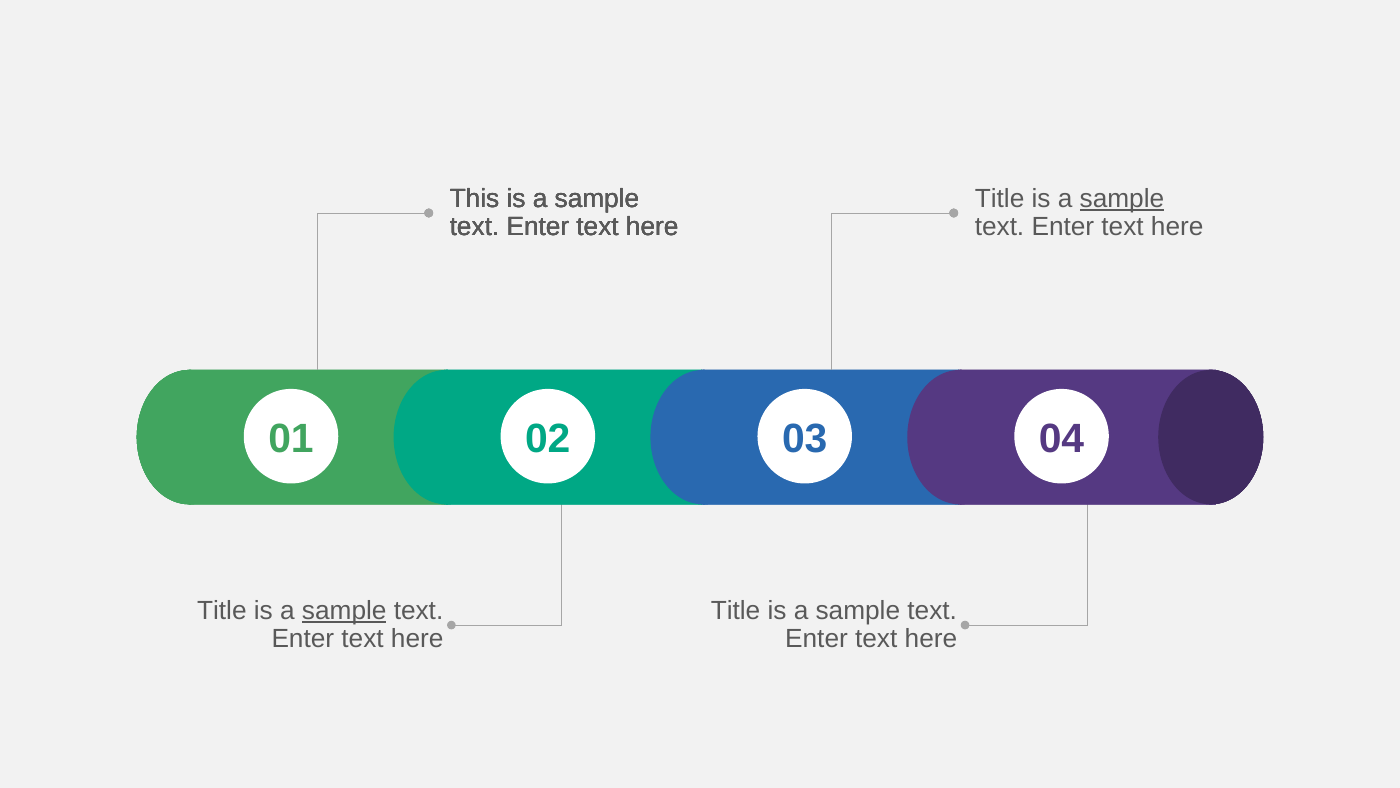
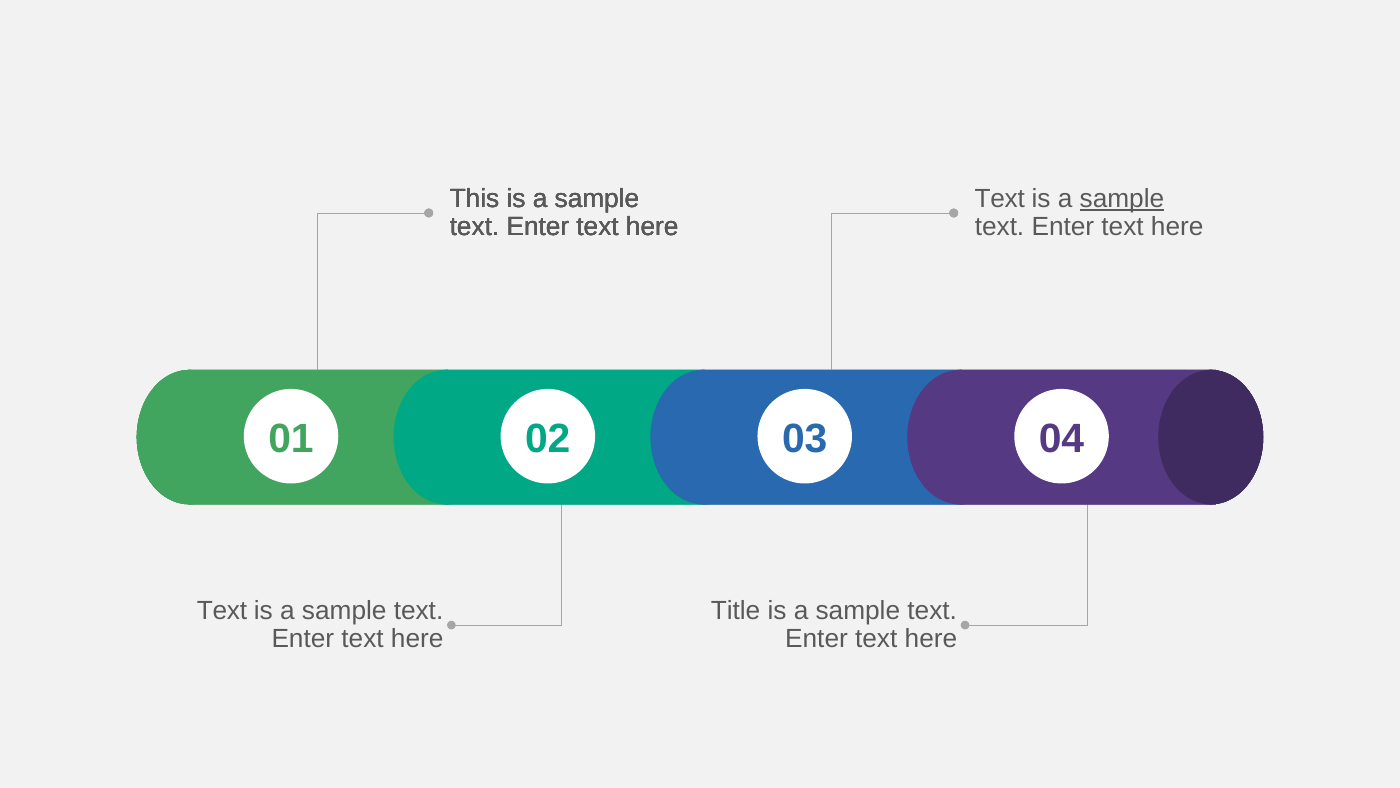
Title: Title -> Text (1000, 199)
Title: Title -> Text (222, 610)
sample underline: present -> none (344, 610)
